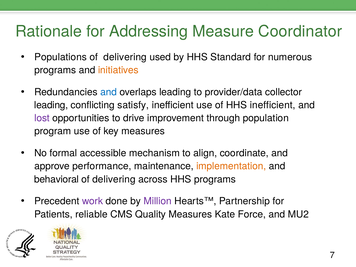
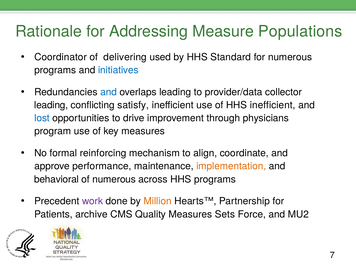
Coordinator: Coordinator -> Populations (300, 31)
Populations: Populations -> Coordinator (61, 57)
initiatives colour: orange -> blue (118, 70)
lost colour: purple -> blue (42, 118)
population: population -> physicians (266, 118)
accessible: accessible -> reinforcing (103, 153)
delivering: delivering -> numerous (114, 179)
Million colour: purple -> orange (158, 201)
reliable: reliable -> archive (91, 214)
Kate: Kate -> Sets (225, 214)
